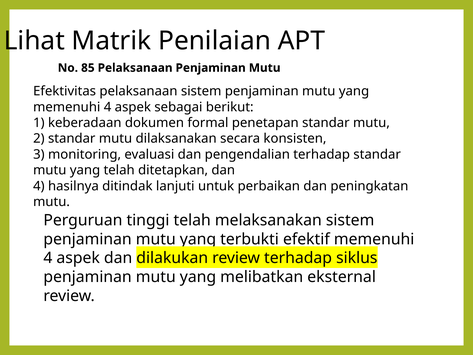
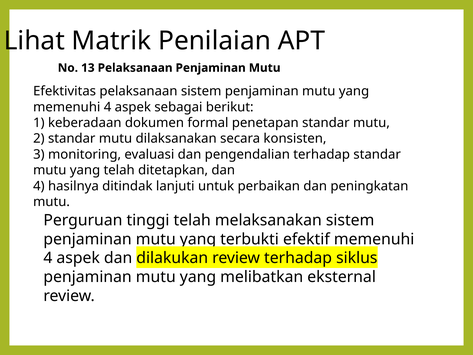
85: 85 -> 13 (88, 68)
